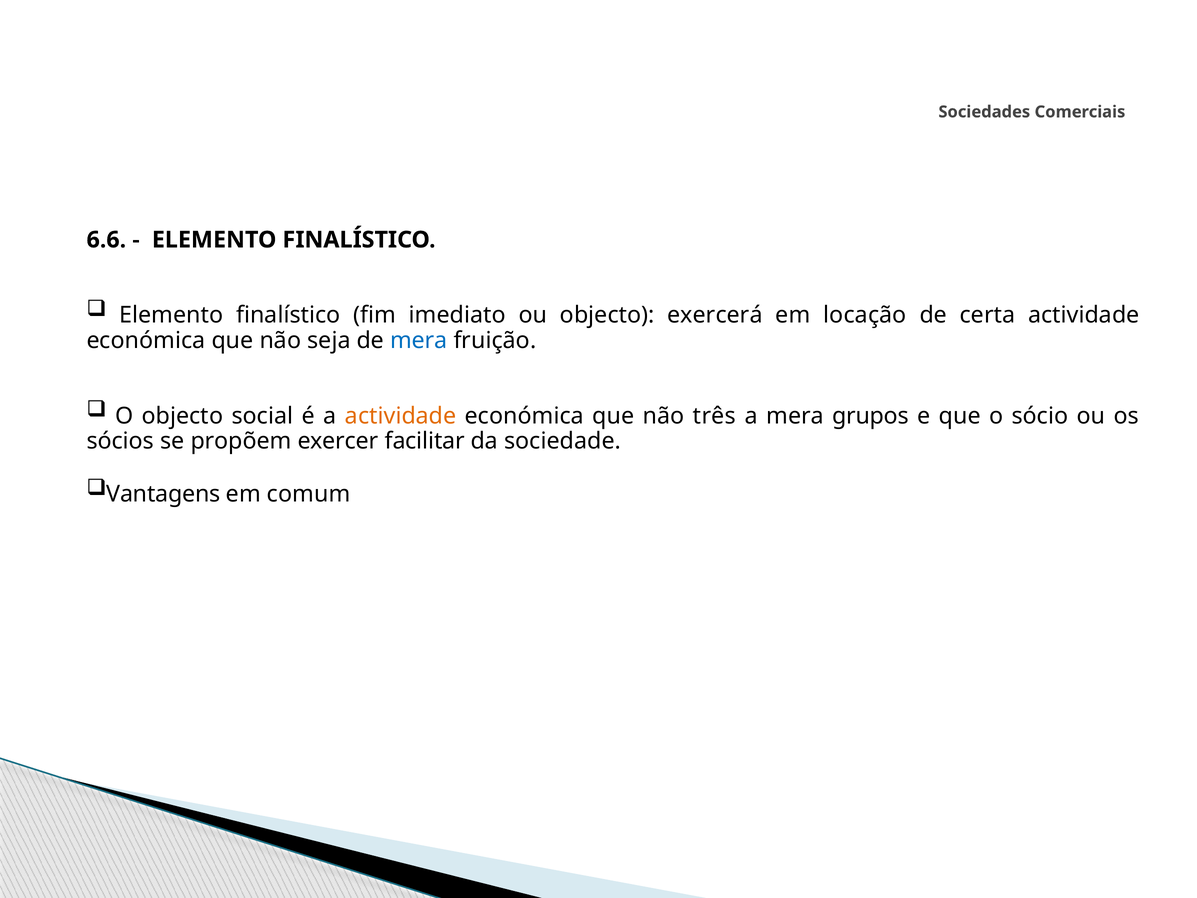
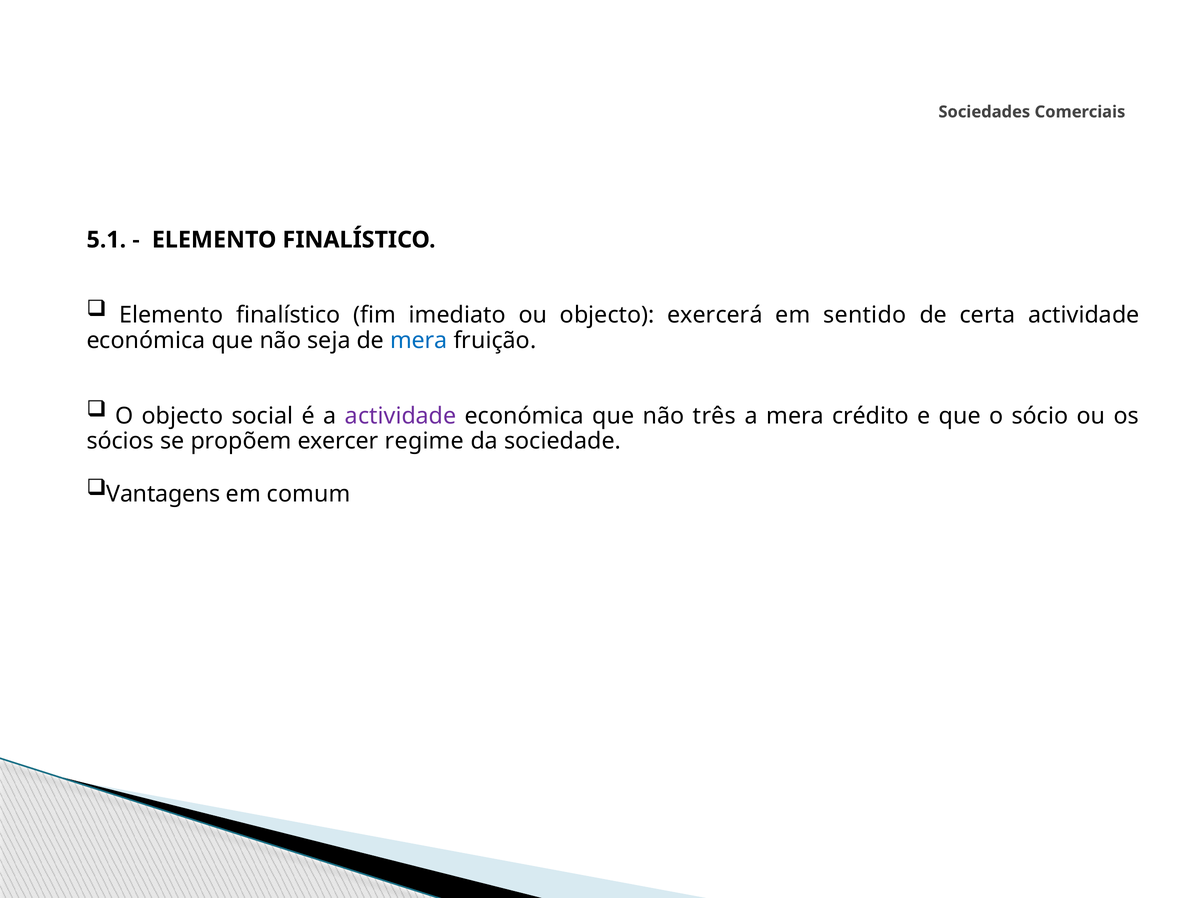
6.6: 6.6 -> 5.1 (106, 240)
locação: locação -> sentido (865, 315)
actividade colour: orange -> purple (401, 416)
grupos: grupos -> crédito (870, 416)
facilitar: facilitar -> regime (425, 441)
